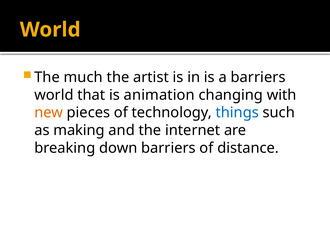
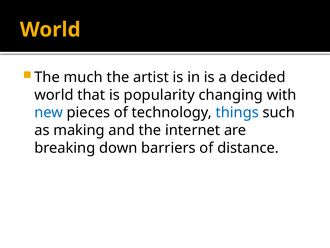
a barriers: barriers -> decided (258, 77)
animation: animation -> popularity (159, 95)
new colour: orange -> blue (49, 112)
